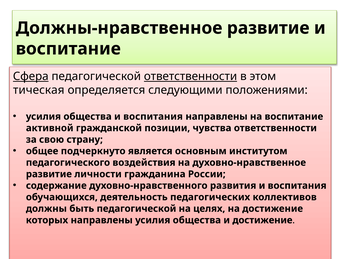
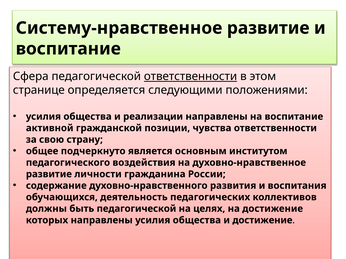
Должны-нравственное: Должны-нравственное -> Систему-нравственное (119, 28)
Сфера underline: present -> none (31, 77)
тическая: тическая -> странице (39, 90)
общества и воспитания: воспитания -> реализации (153, 117)
